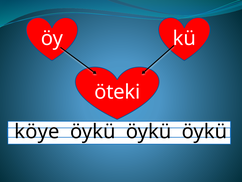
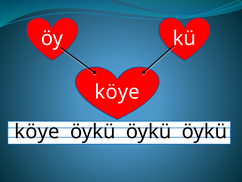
öteki: öteki -> köye (117, 92)
